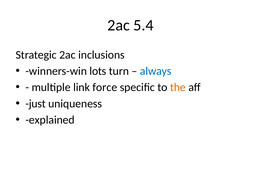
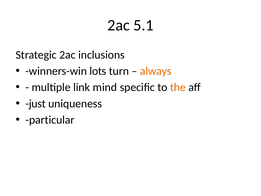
5.4: 5.4 -> 5.1 (143, 25)
always colour: blue -> orange (156, 71)
force: force -> mind (105, 87)
explained: explained -> particular (50, 120)
